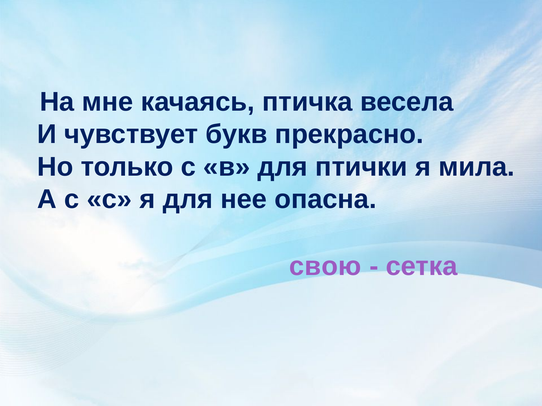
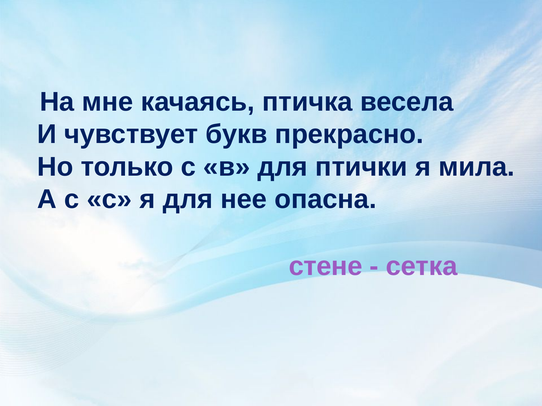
свою: свою -> стене (326, 267)
